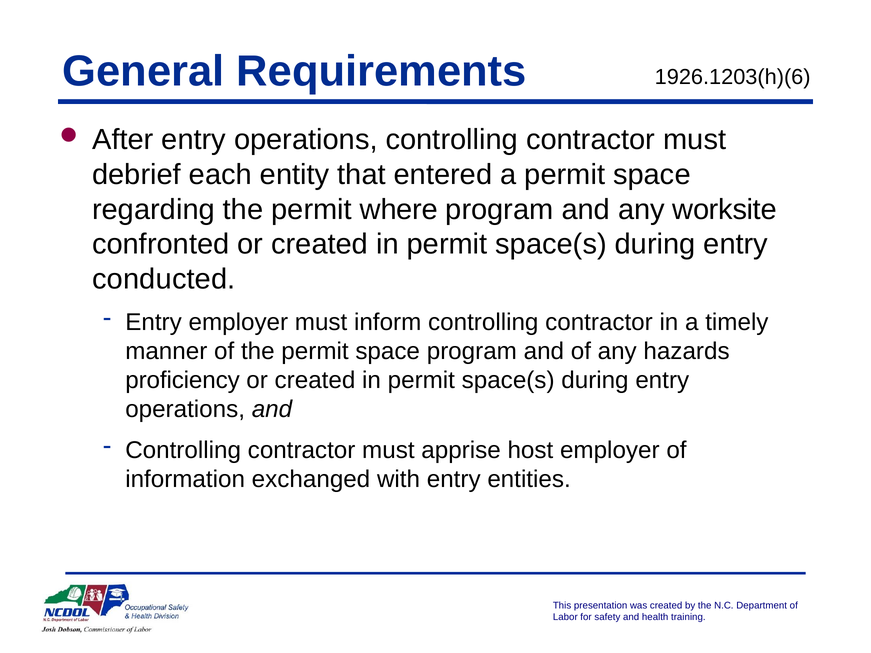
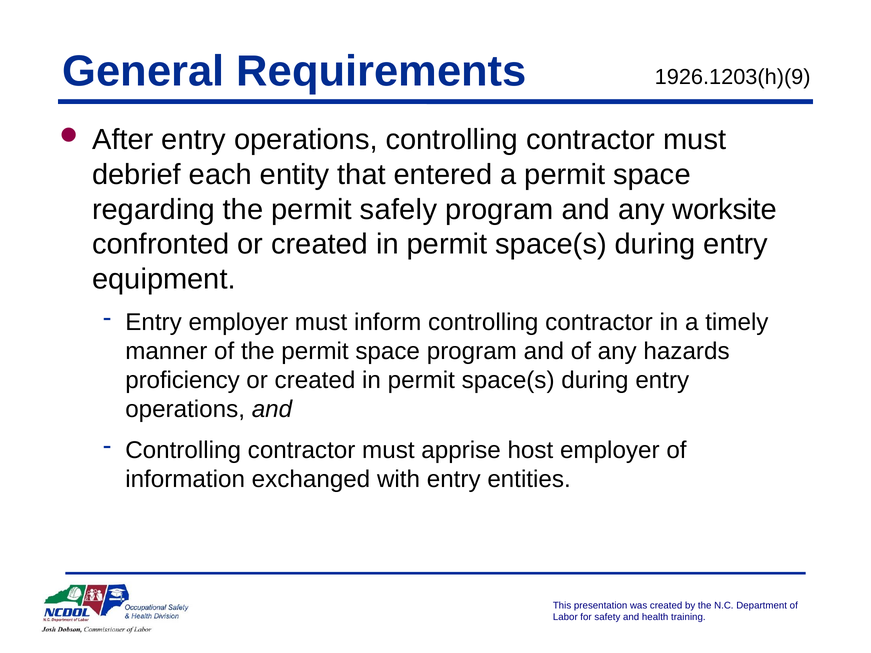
1926.1203(h)(6: 1926.1203(h)(6 -> 1926.1203(h)(9 (733, 77)
where: where -> safely (399, 210)
conducted: conducted -> equipment (164, 279)
